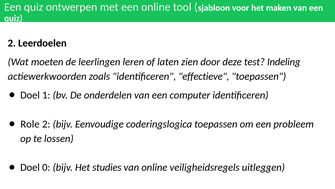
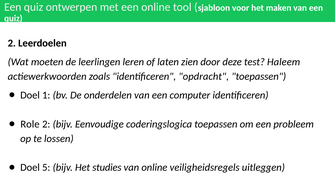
Indeling: Indeling -> Haleem (284, 62)
effectieve: effectieve -> opdracht (204, 76)
0: 0 -> 5 (46, 167)
